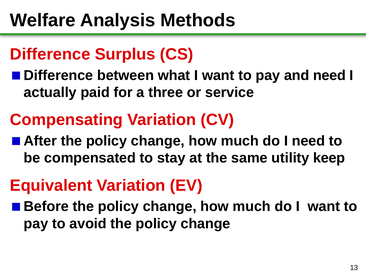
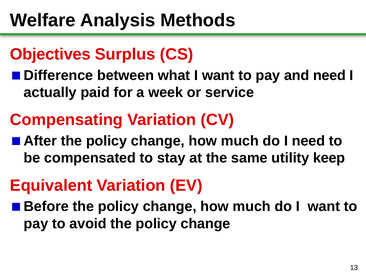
Difference: Difference -> Objectives (50, 54)
three: three -> week (166, 92)
